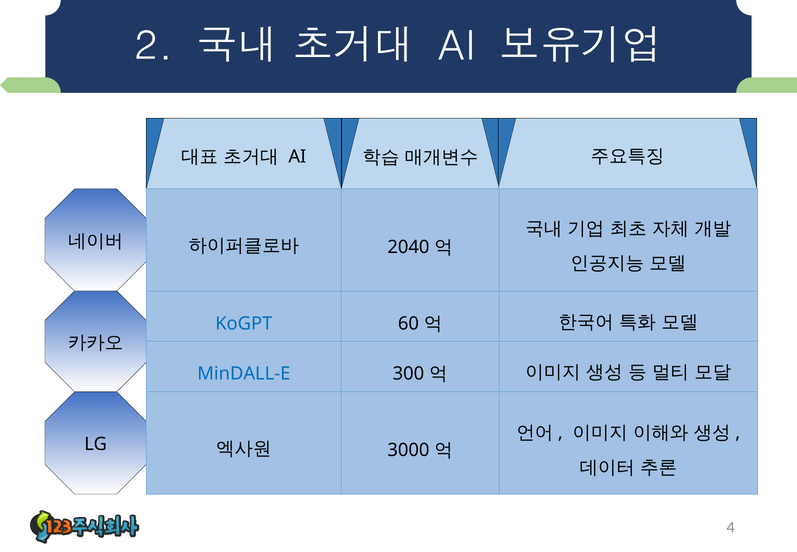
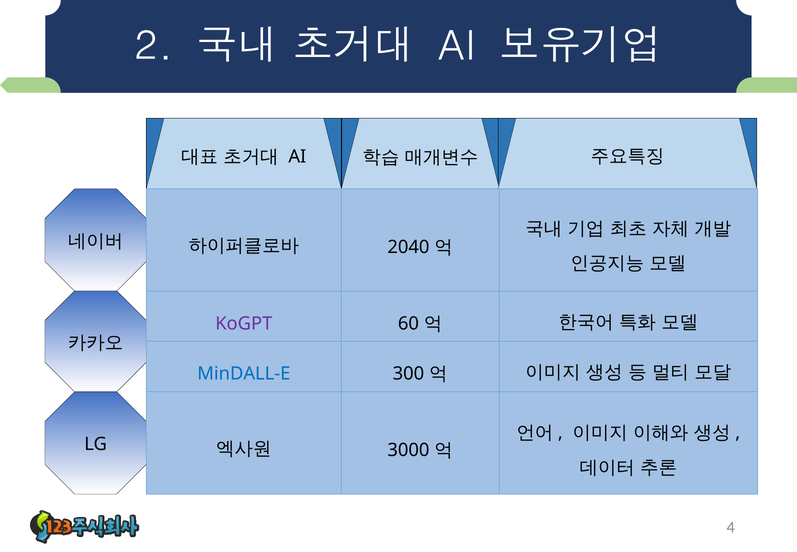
KoGPT colour: blue -> purple (244, 323)
